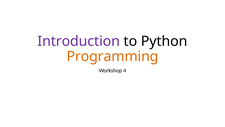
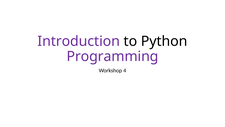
Programming colour: orange -> purple (113, 56)
